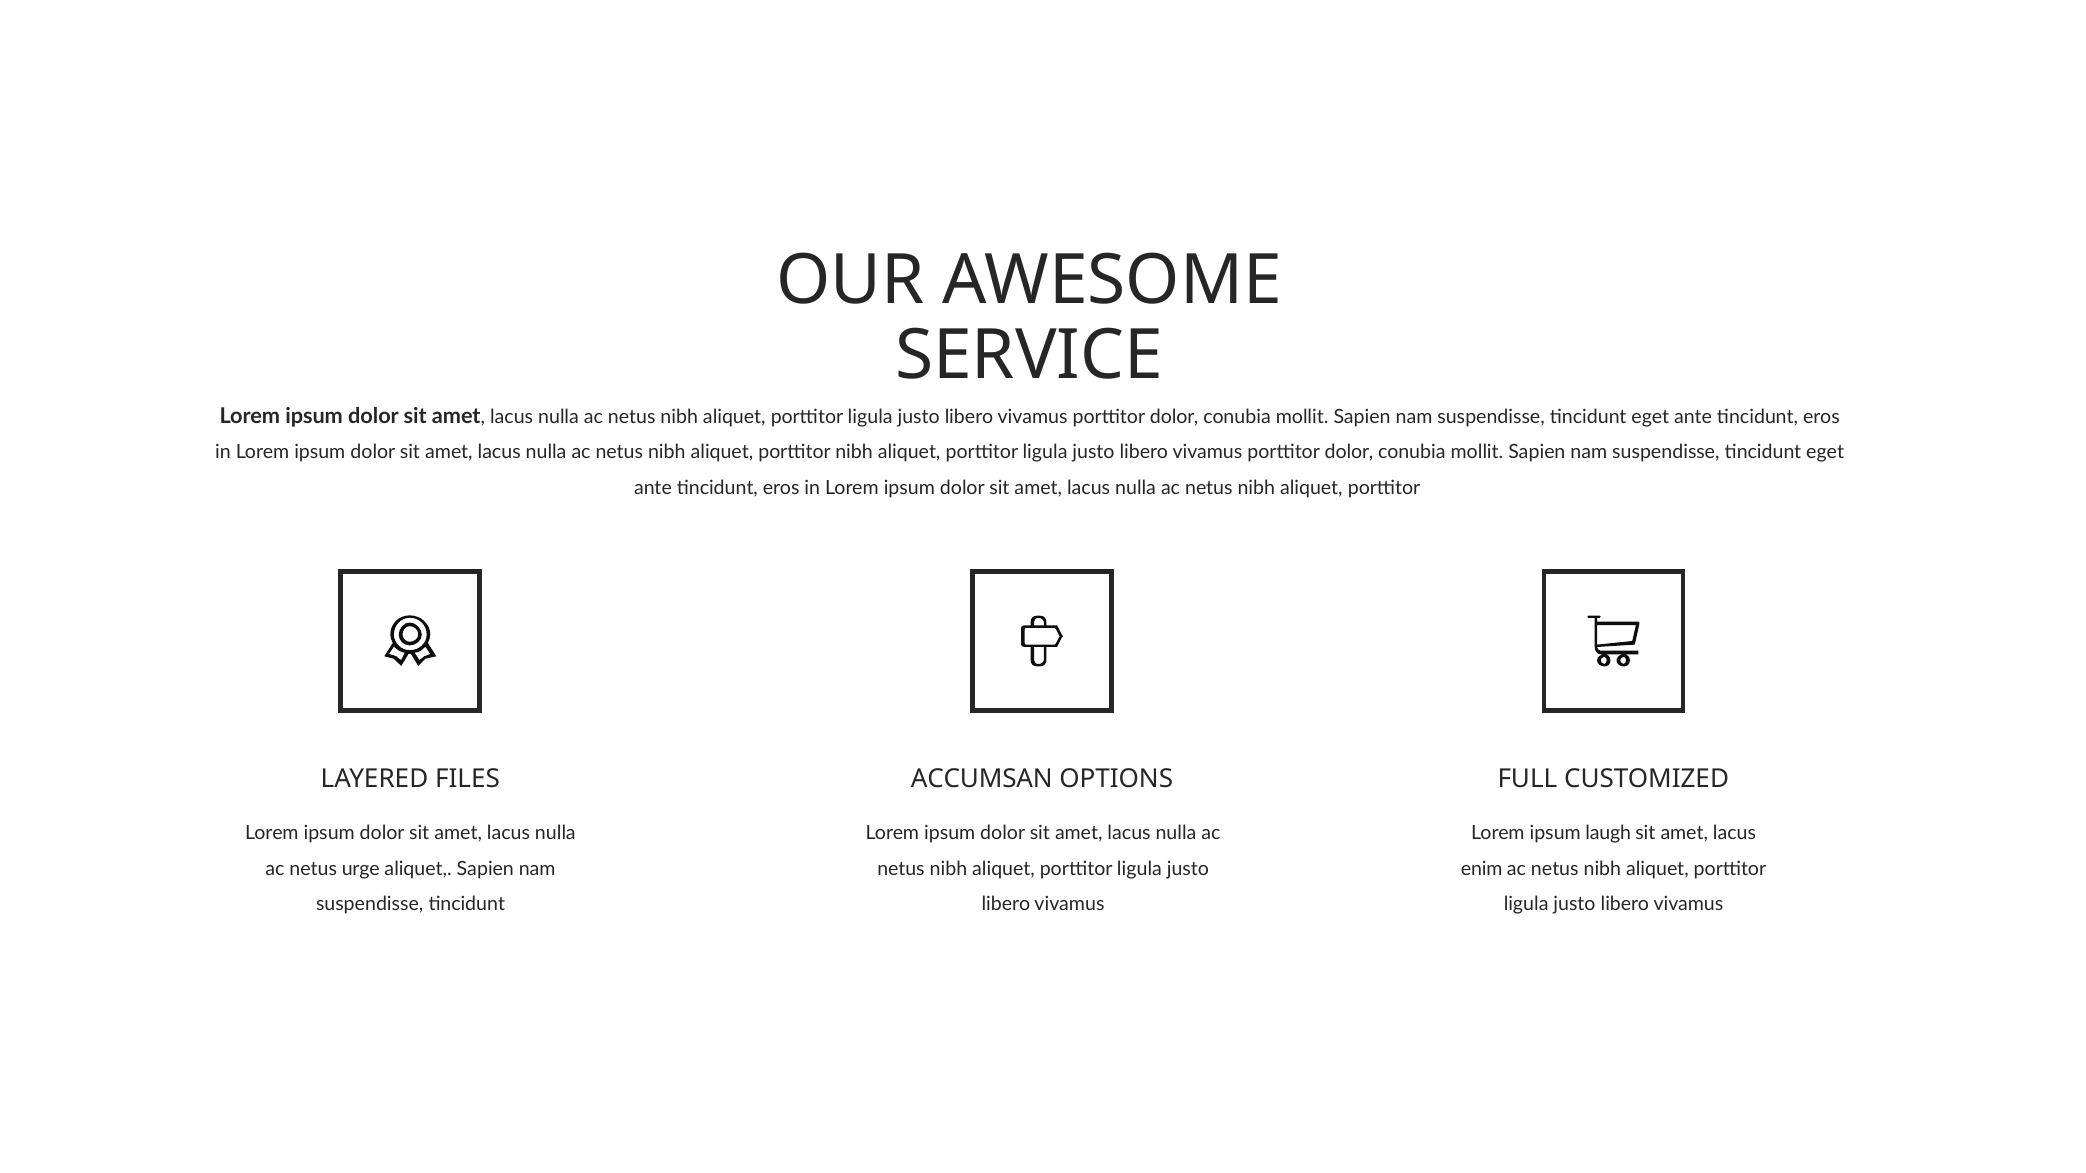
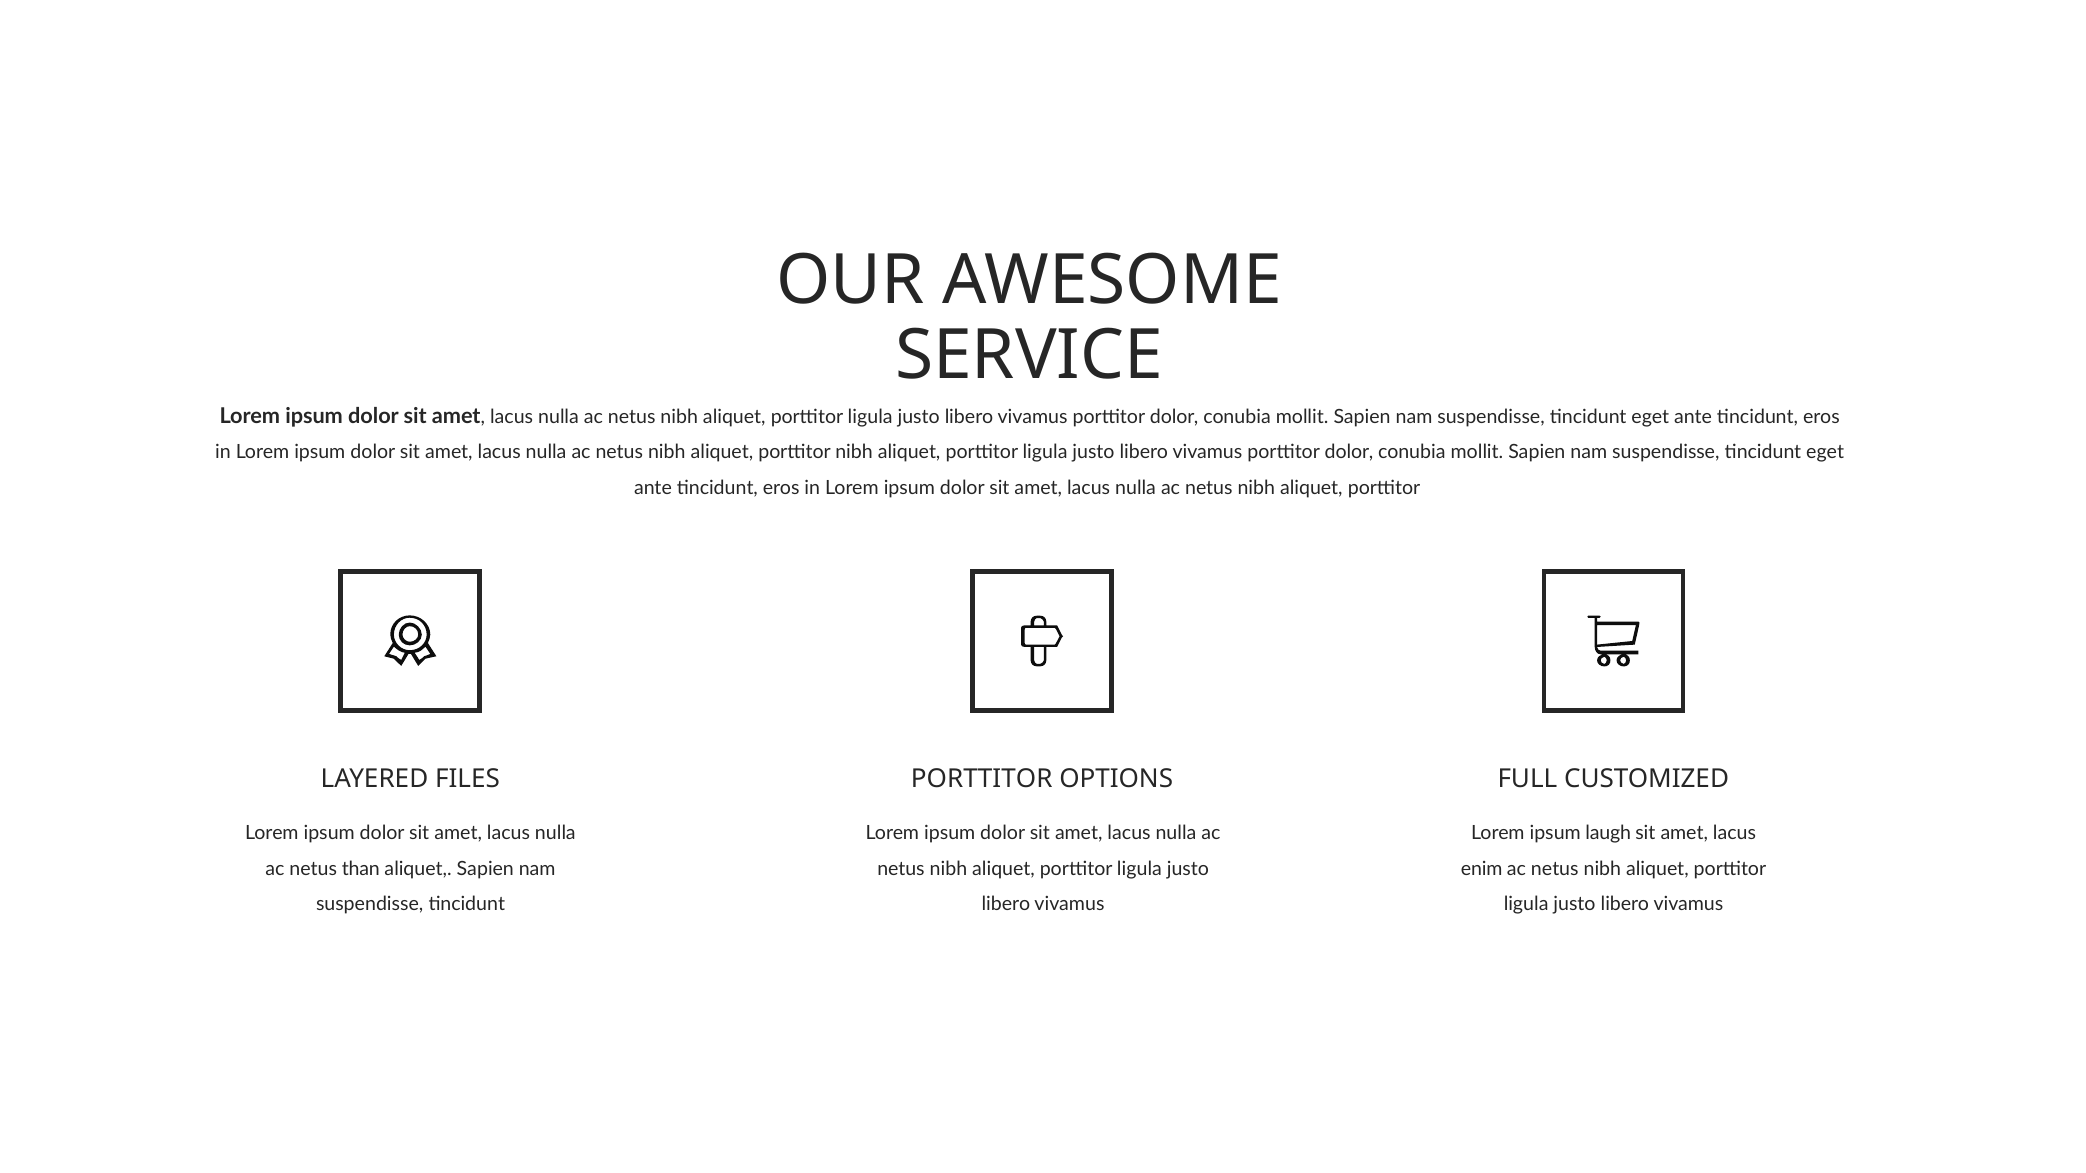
FILES ACCUMSAN: ACCUMSAN -> PORTTITOR (982, 779)
urge: urge -> than (361, 869)
